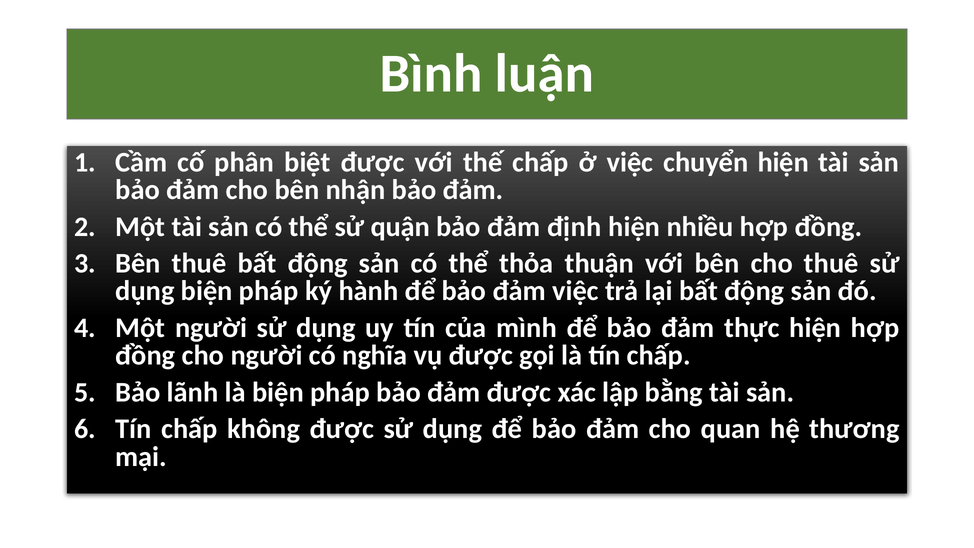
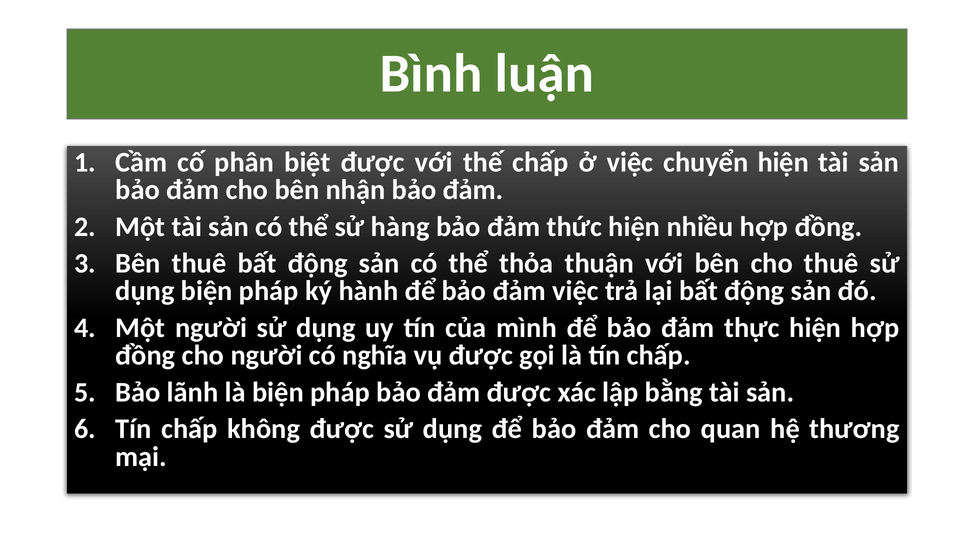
quận: quận -> hàng (400, 227)
định: định -> thức (574, 227)
